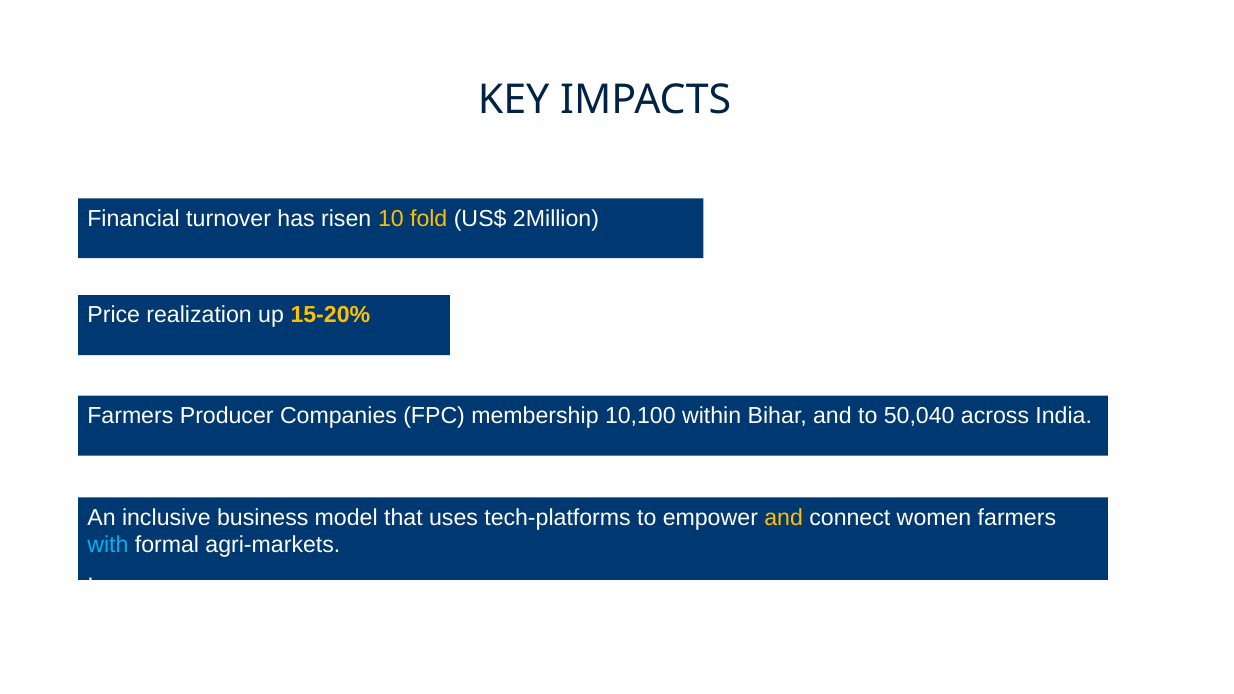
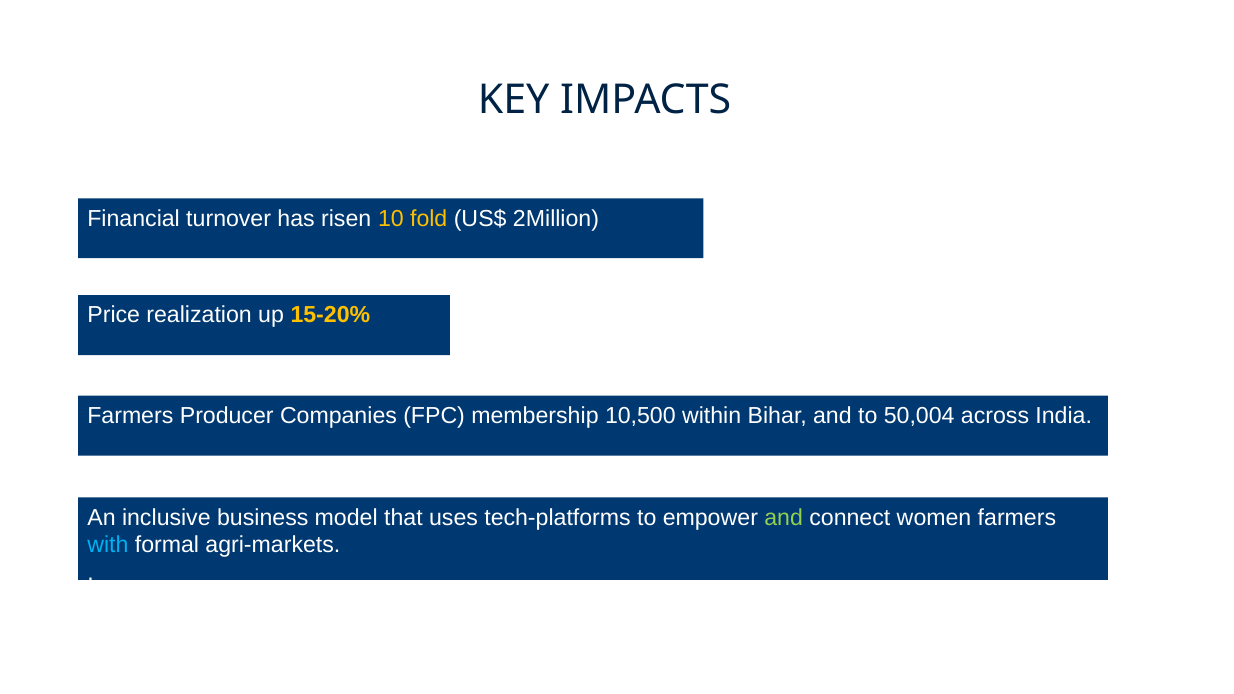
10,100: 10,100 -> 10,500 (640, 416)
50,040: 50,040 -> 50,004 (919, 416)
and colour: yellow -> light green (784, 518)
